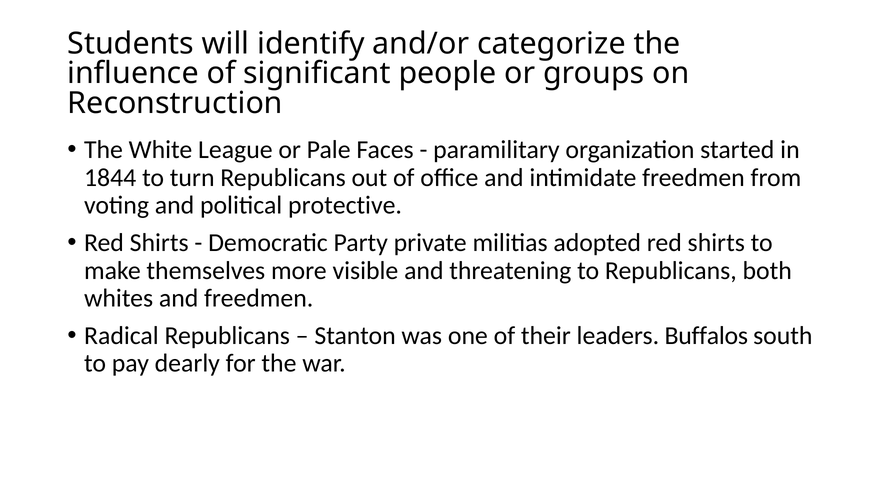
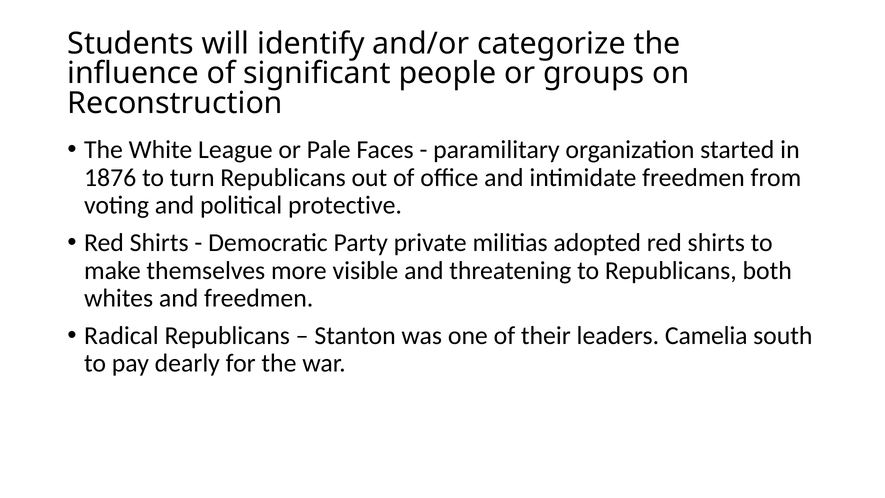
1844: 1844 -> 1876 (110, 178)
Buffalos: Buffalos -> Camelia (706, 335)
